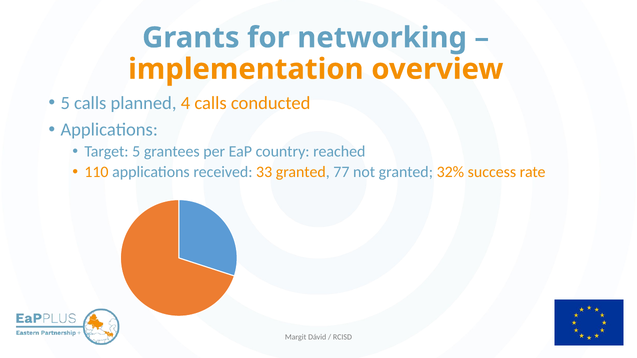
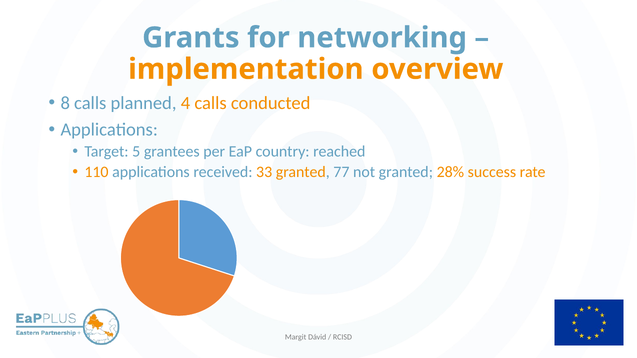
5: 5 -> 8 (65, 103)
32%: 32% -> 28% (450, 172)
